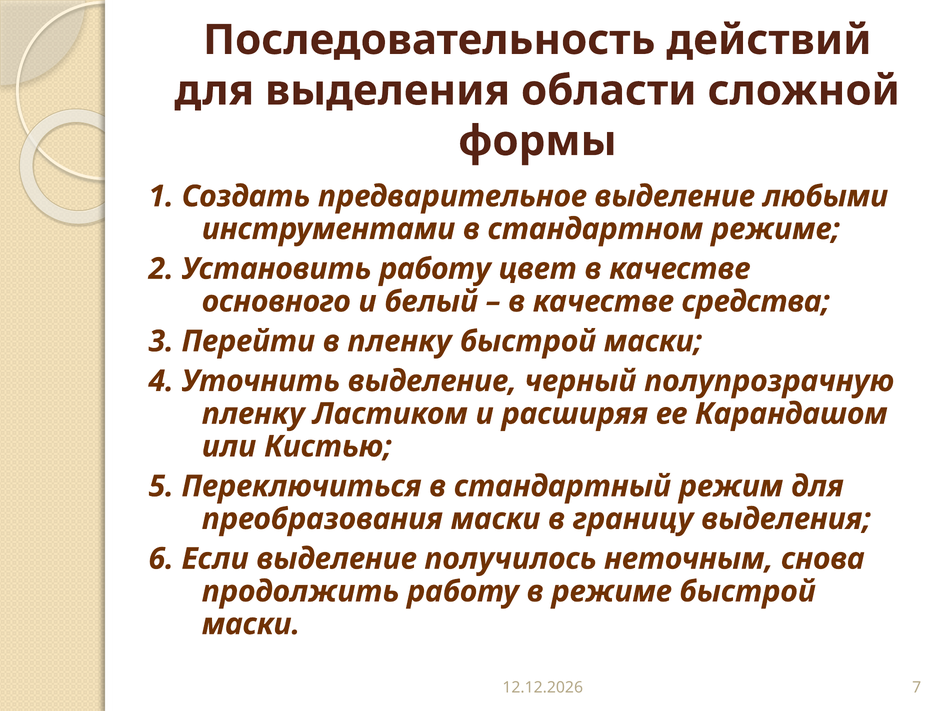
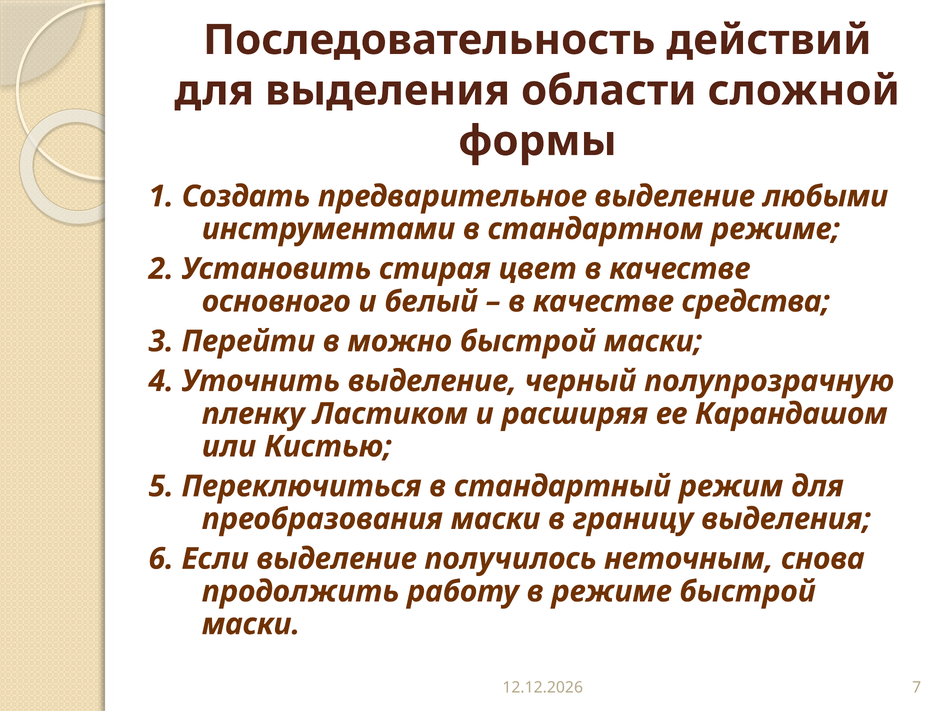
Установить работу: работу -> стирая (435, 269)
в пленку: пленку -> можно (400, 341)
